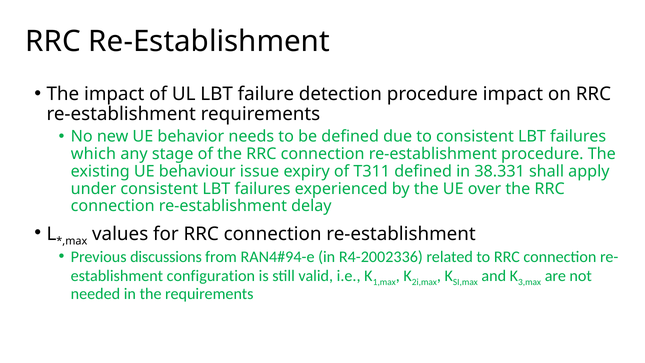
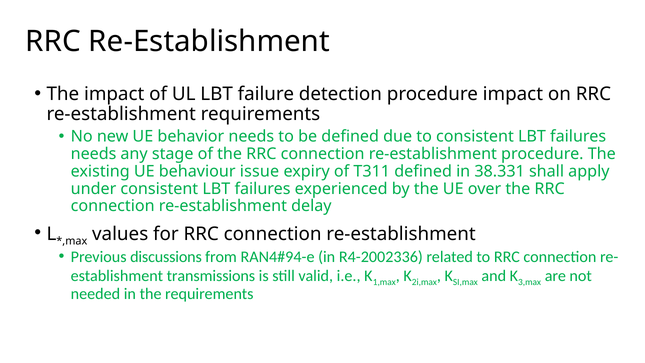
which: which -> needs (94, 154)
configuration: configuration -> transmissions (211, 276)
